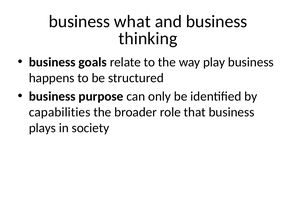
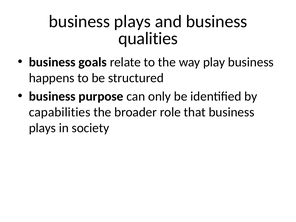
what: what -> plays (132, 22)
thinking: thinking -> qualities (148, 39)
